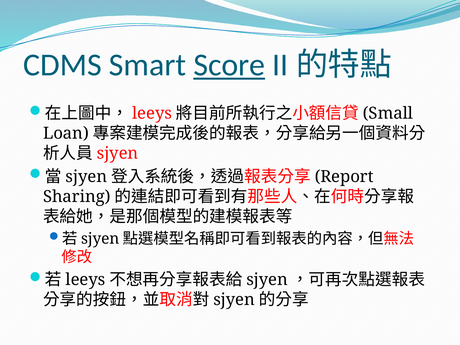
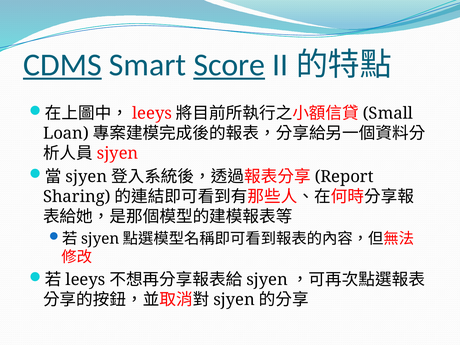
CDMS underline: none -> present (62, 65)
